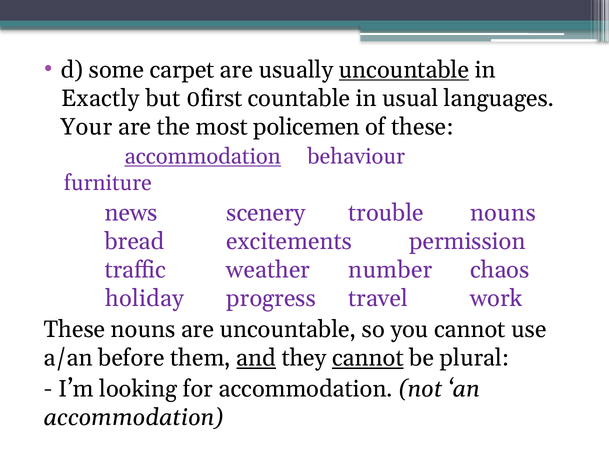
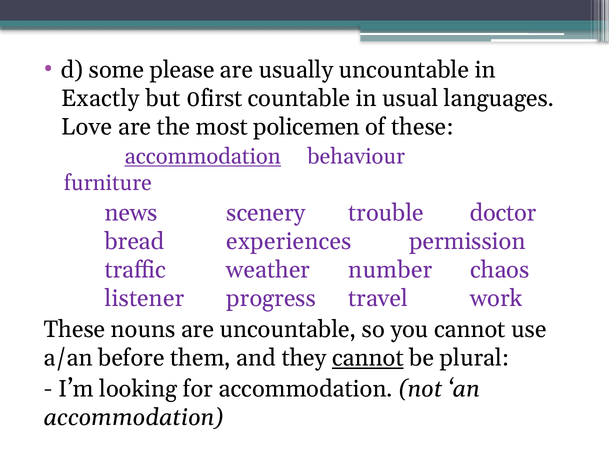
carpet: carpet -> please (182, 70)
uncountable underline: present -> none (404, 70)
Your: Your -> Love (87, 127)
trouble nouns: nouns -> doctor (503, 213)
excitements: excitements -> experiences (289, 241)
holiday: holiday -> listener (144, 298)
and underline: present -> none (256, 358)
